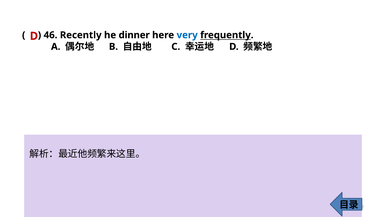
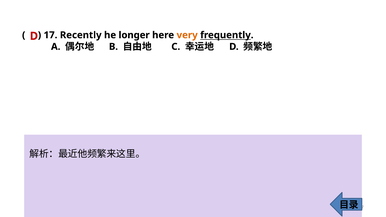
46: 46 -> 17 (51, 35)
dinner: dinner -> longer (134, 35)
very colour: blue -> orange (187, 35)
